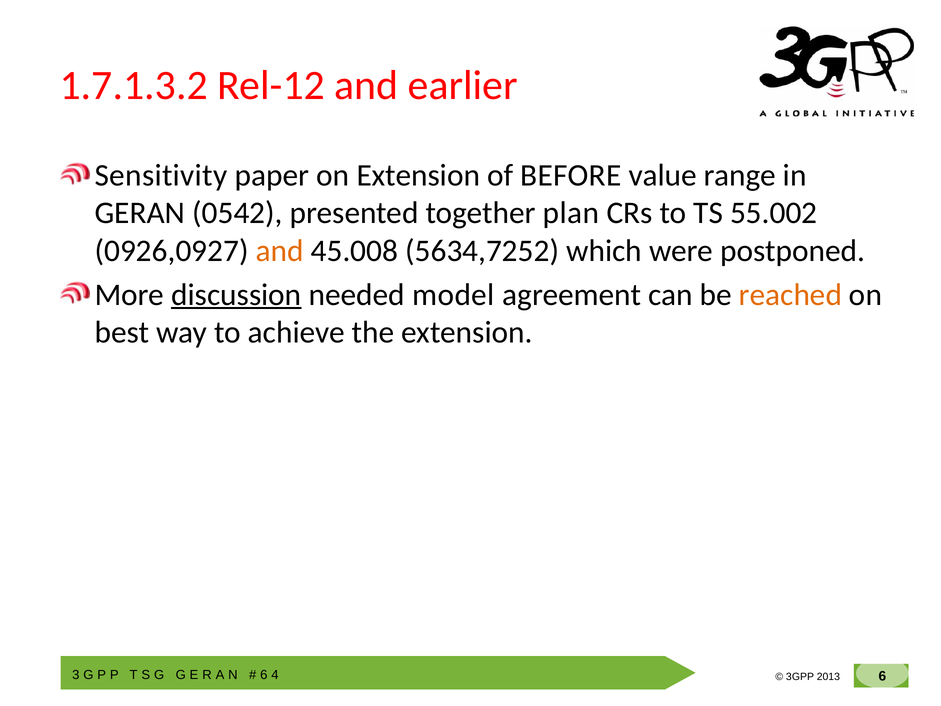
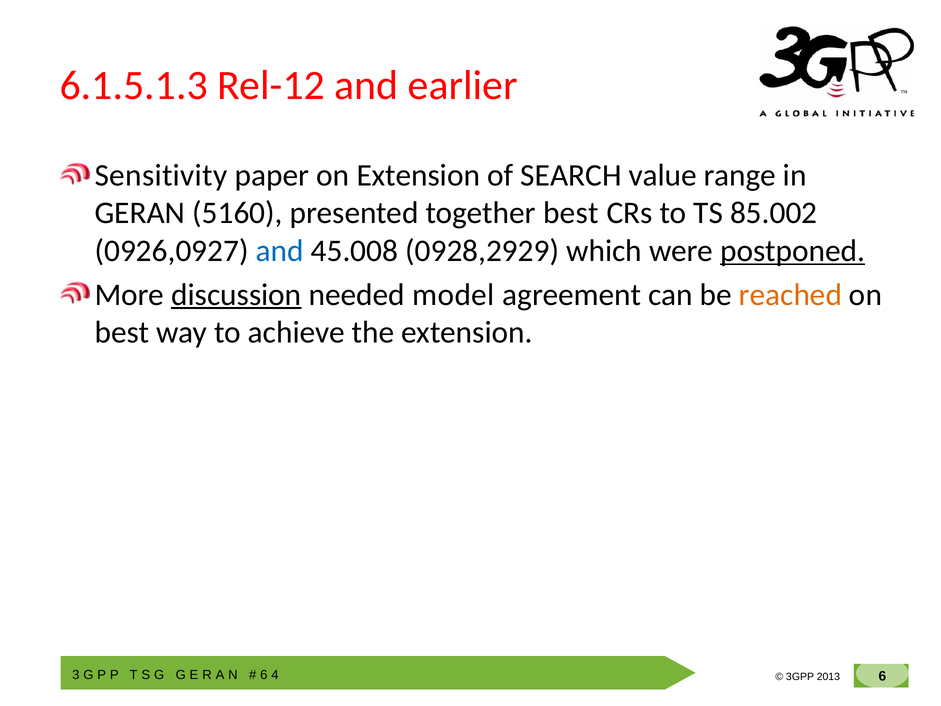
1.7.1.3.2: 1.7.1.3.2 -> 6.1.5.1.3 (134, 85)
BEFORE: BEFORE -> SEARCH (571, 175)
0542: 0542 -> 5160 (237, 213)
together plan: plan -> best (571, 213)
55.002: 55.002 -> 85.002 (774, 213)
and colour: orange -> blue (280, 251)
5634,7252: 5634,7252 -> 0928,2929 (482, 251)
postponed underline: none -> present (793, 251)
